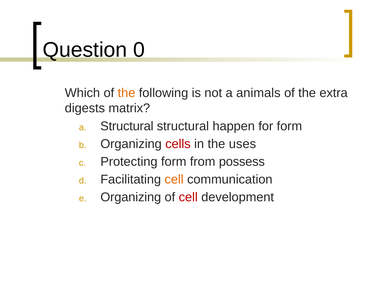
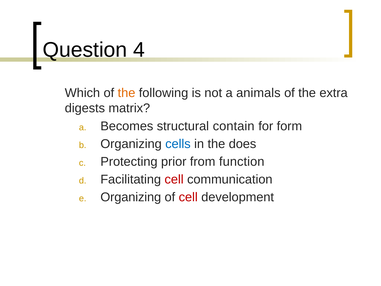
0: 0 -> 4 (139, 50)
a Structural: Structural -> Becomes (127, 126)
happen: happen -> contain (234, 126)
cells colour: red -> blue (178, 144)
uses: uses -> does (243, 144)
Protecting form: form -> prior (174, 162)
possess: possess -> function (242, 162)
cell colour: orange -> red (174, 179)
